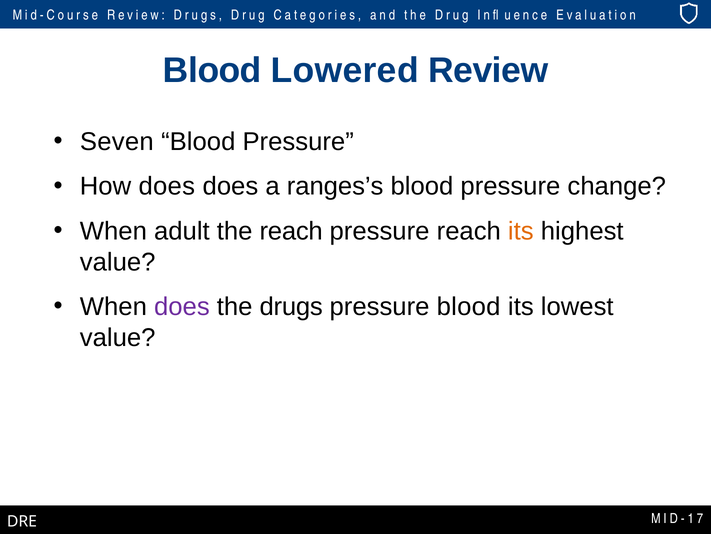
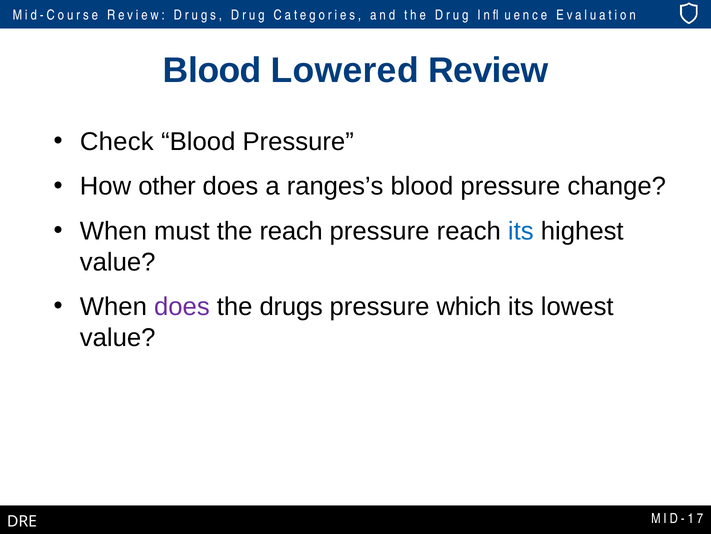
Seven: Seven -> Check (117, 142)
How does: does -> other (167, 186)
adult: adult -> must (182, 231)
its colour: orange -> blue (521, 231)
pressure blood: blood -> which (469, 306)
